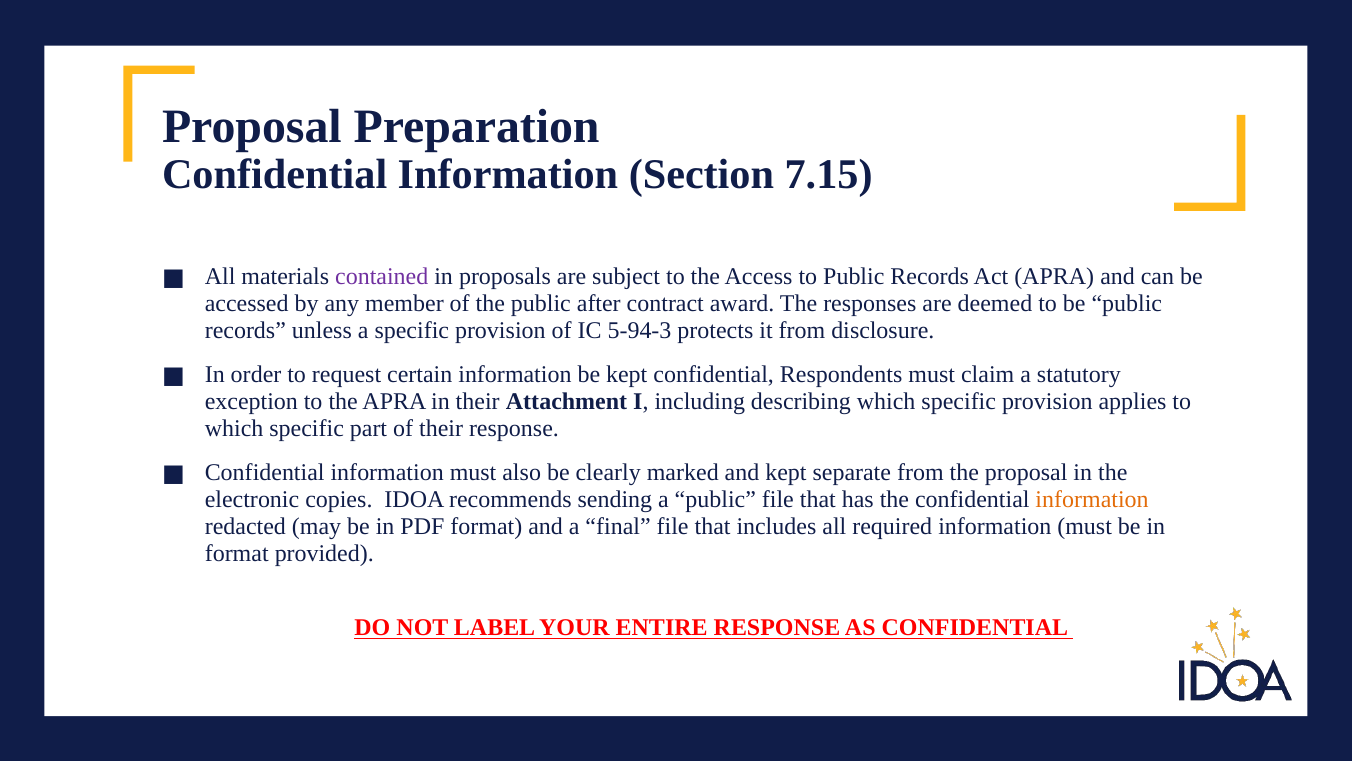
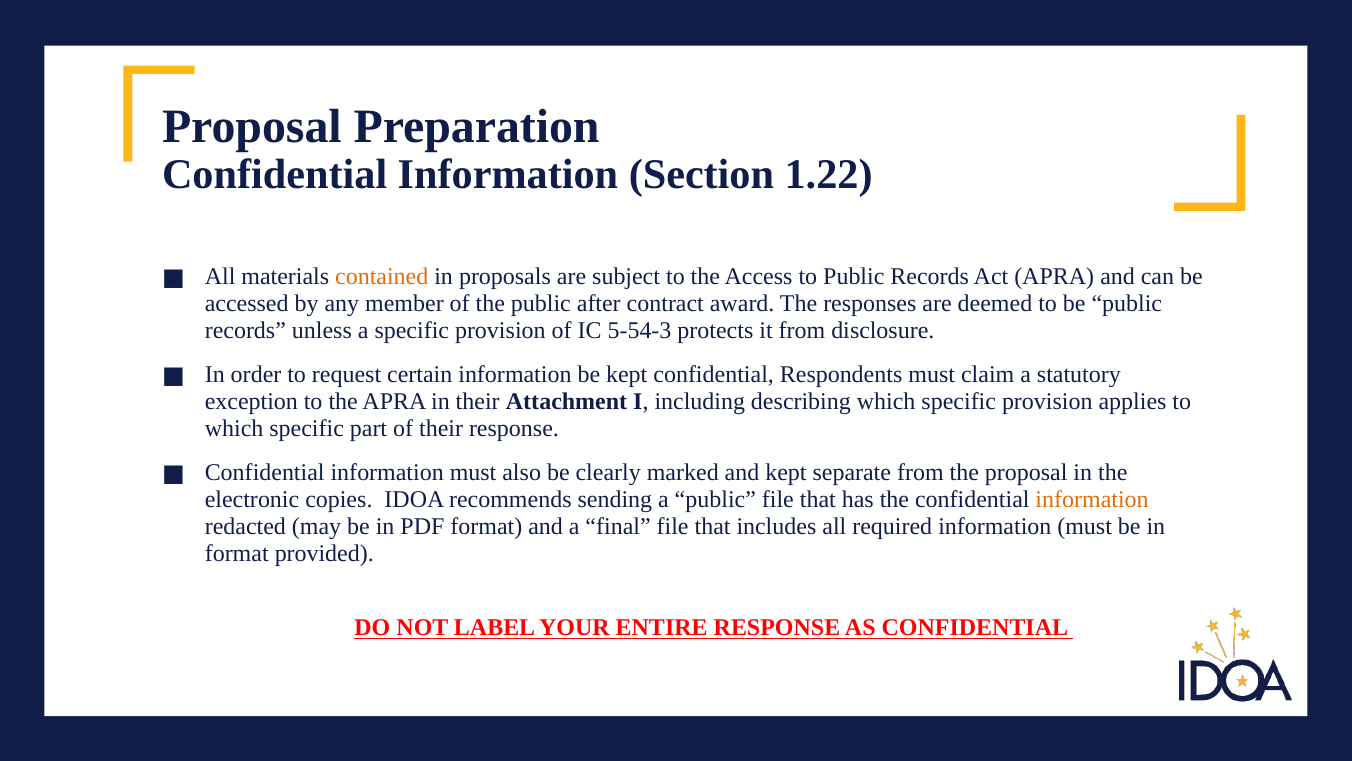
7.15: 7.15 -> 1.22 (829, 175)
contained colour: purple -> orange (382, 277)
5-94-3: 5-94-3 -> 5-54-3 (639, 331)
